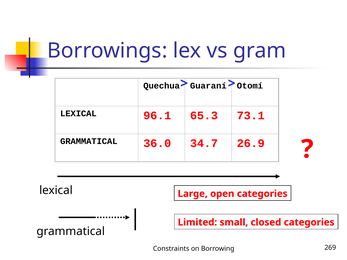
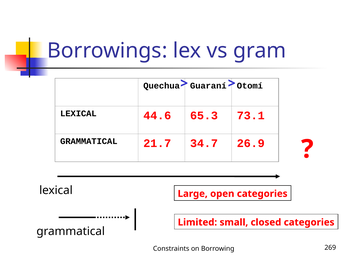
96.1: 96.1 -> 44.6 (157, 116)
36.0: 36.0 -> 21.7 (157, 143)
